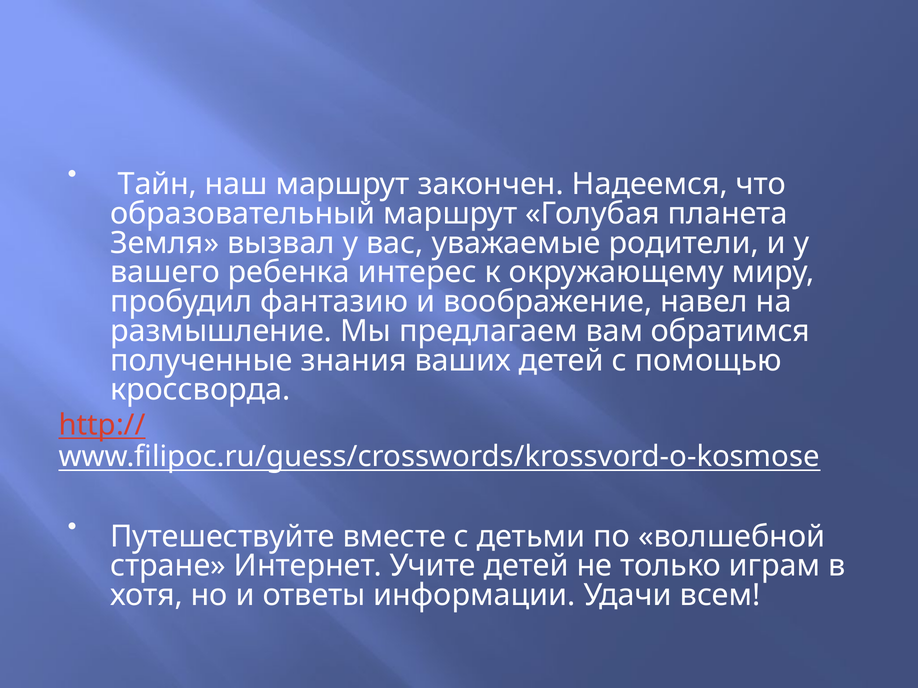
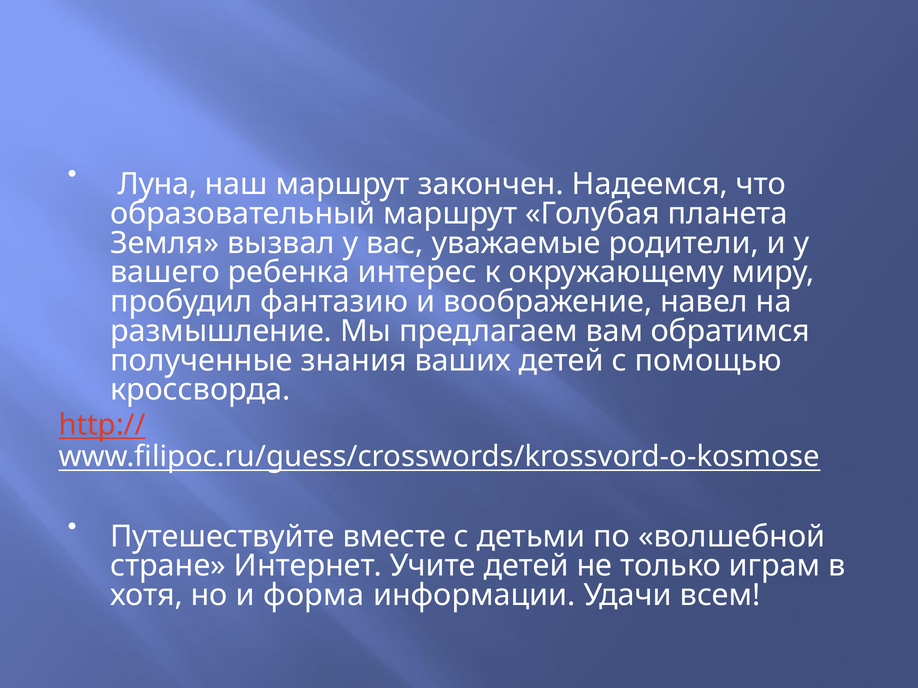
Тайн: Тайн -> Луна (158, 184)
ответы: ответы -> форма (314, 596)
